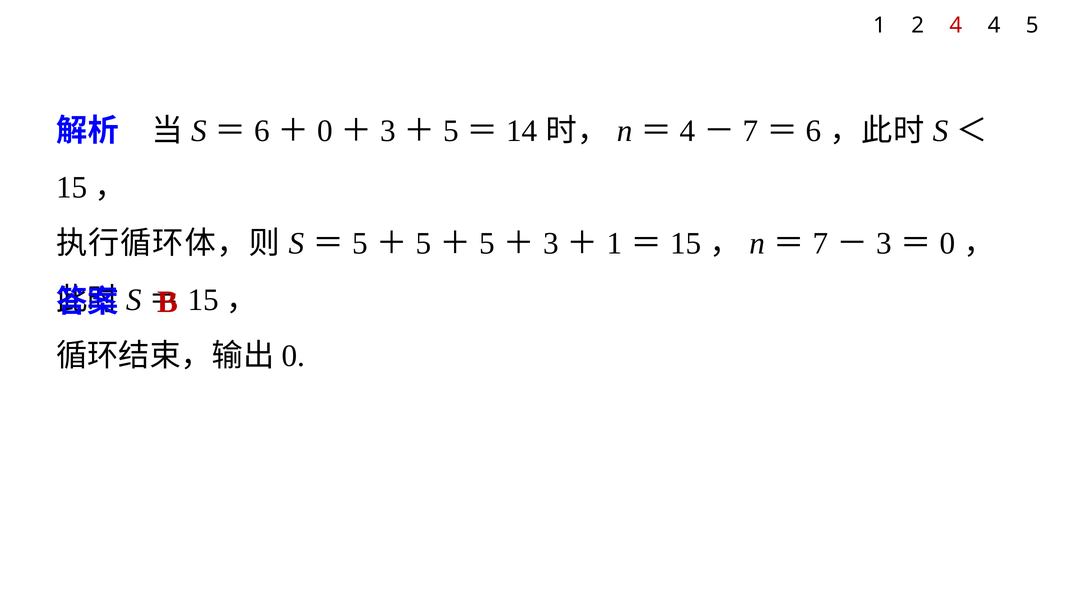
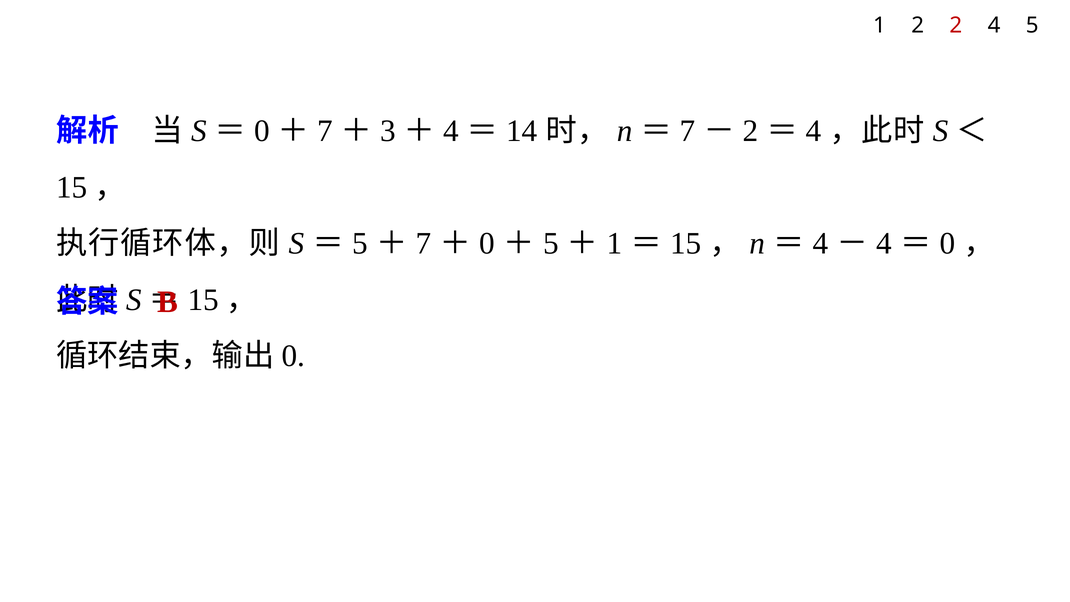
2 4: 4 -> 2 (956, 25)
6: 6 -> 0 (262, 131)
0: 0 -> 7 (325, 131)
5: 5 -> 4 (451, 131)
4: 4 -> 7 (688, 131)
7: 7 -> 2 (751, 131)
6: 6 -> 4 (814, 131)
5: 5 -> 7 (424, 244)
5: 5 -> 0 (487, 244)
3: 3 -> 5 (551, 244)
7: 7 -> 4 (821, 244)
3: 3 -> 4 (884, 244)
